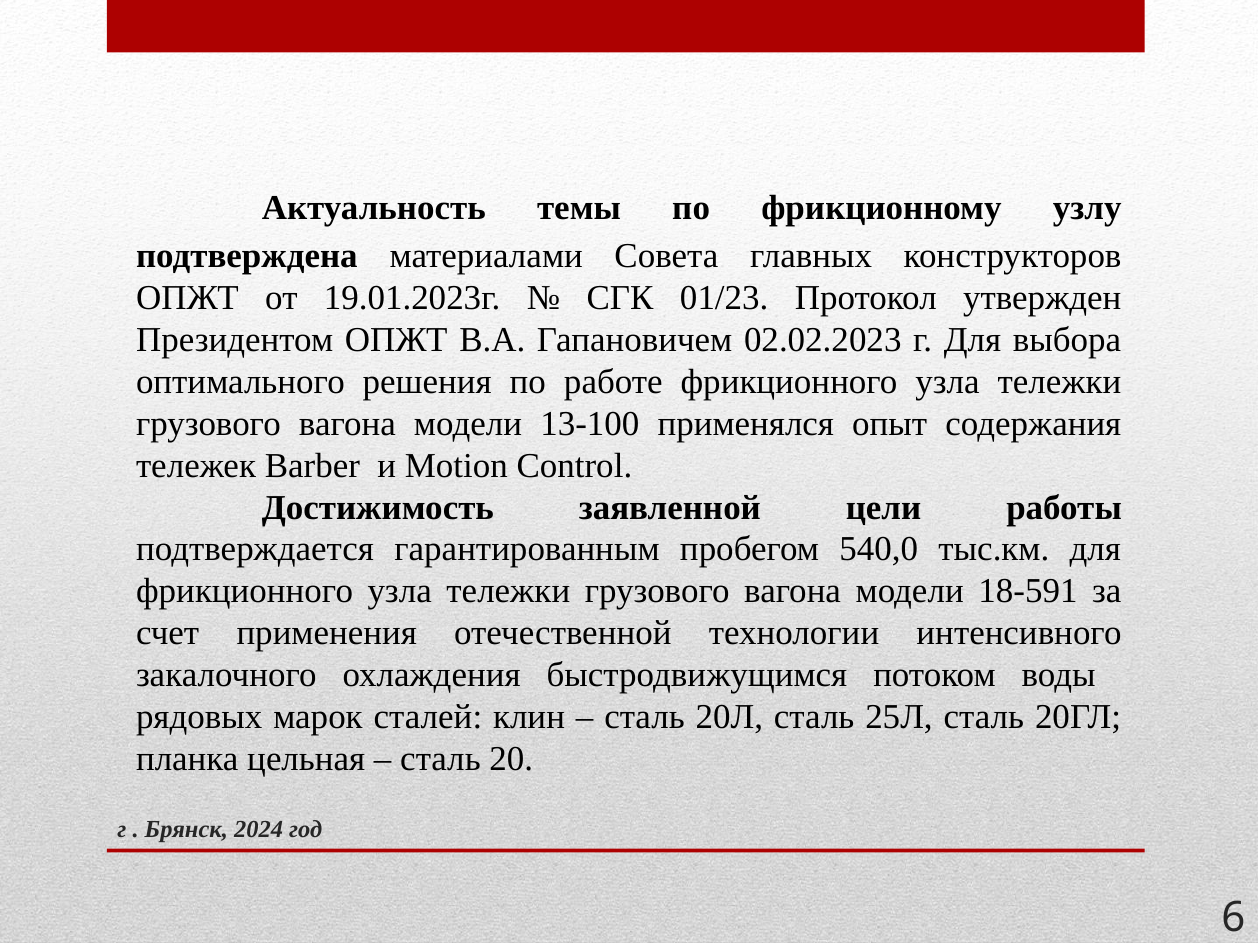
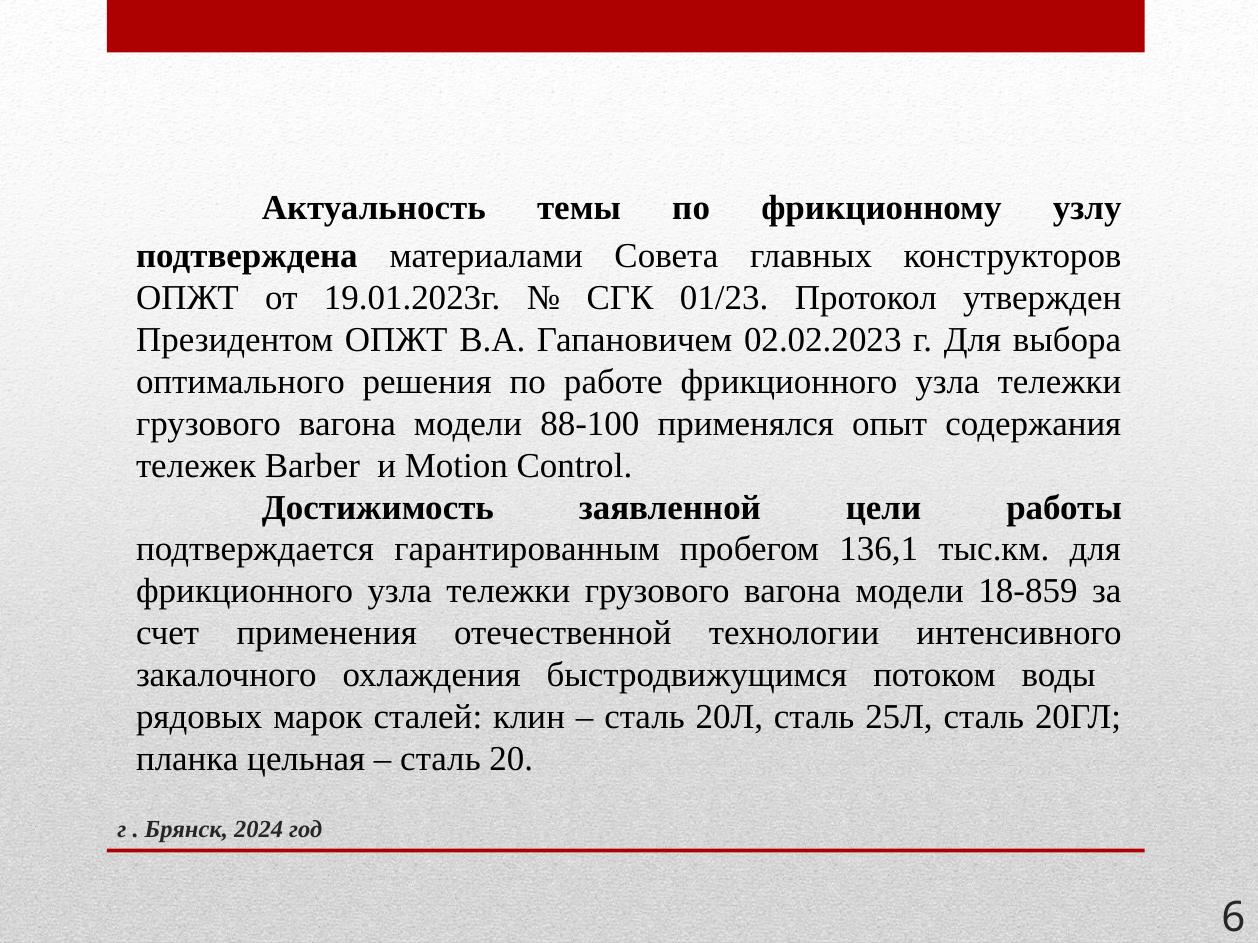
13-100: 13-100 -> 88-100 (590, 424)
540,0: 540,0 -> 136,1 (879, 550)
18-591: 18-591 -> 18-859 (1028, 592)
